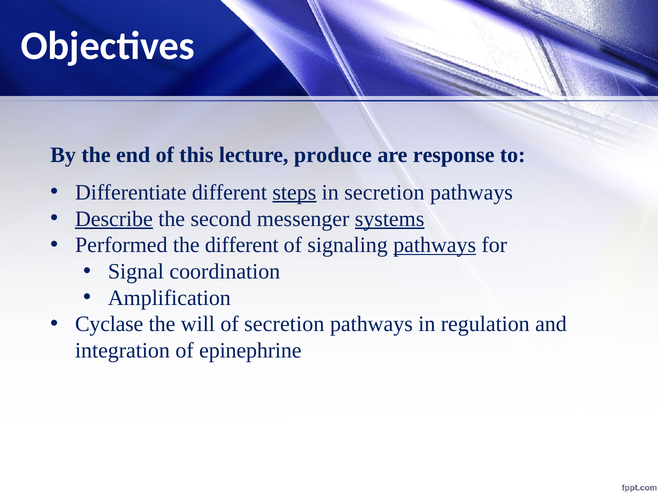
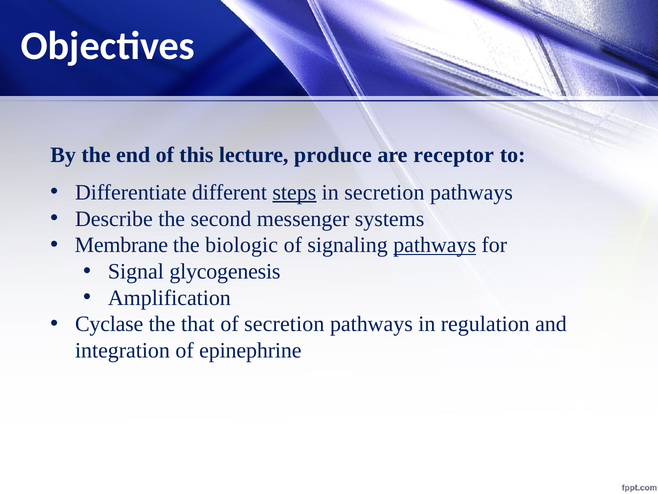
response: response -> receptor (454, 155)
Describe underline: present -> none (114, 219)
systems underline: present -> none (390, 219)
Performed: Performed -> Membrane (121, 245)
the different: different -> biologic (242, 245)
coordination: coordination -> glycogenesis (225, 271)
will: will -> that (198, 324)
